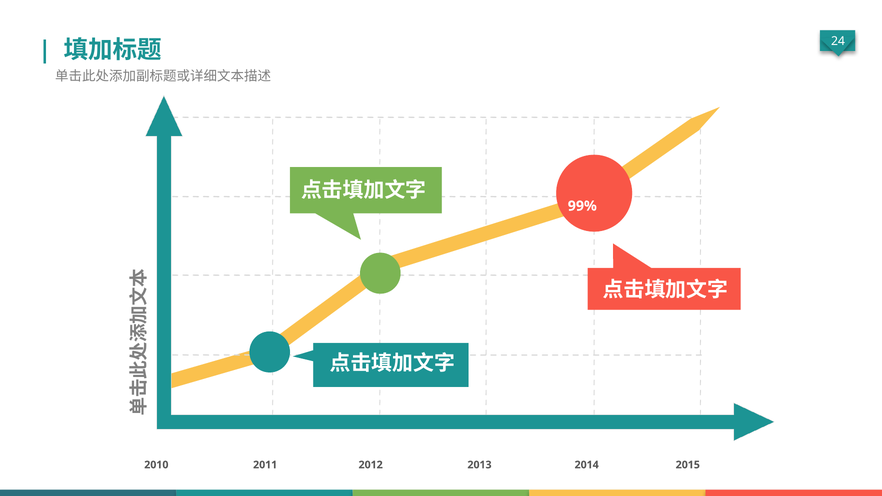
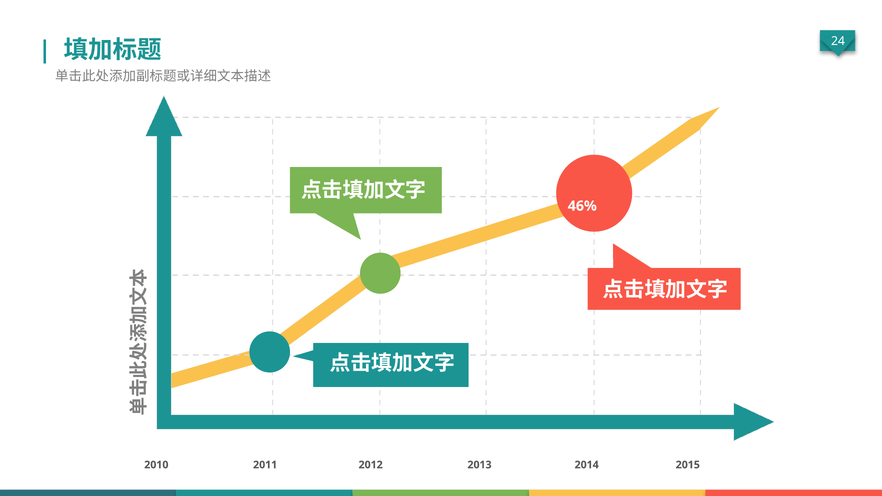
99%: 99% -> 46% (582, 206)
